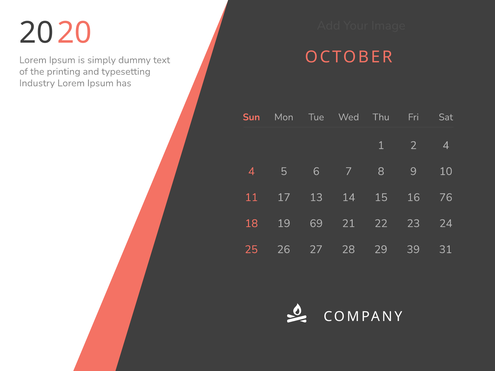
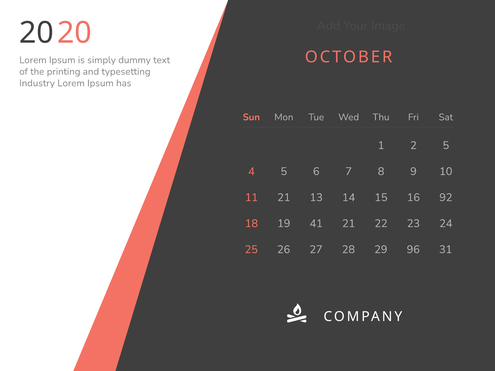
2 4: 4 -> 5 (446, 145)
11 17: 17 -> 21 (284, 198)
76: 76 -> 92 (446, 198)
69: 69 -> 41 (316, 224)
39: 39 -> 96 (413, 250)
